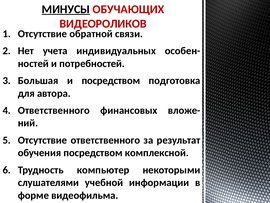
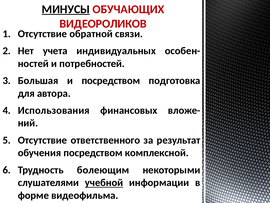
Ответственного: Ответственного -> Использования (54, 110)
компьютер: компьютер -> болеющим (103, 170)
учебной underline: none -> present (104, 182)
